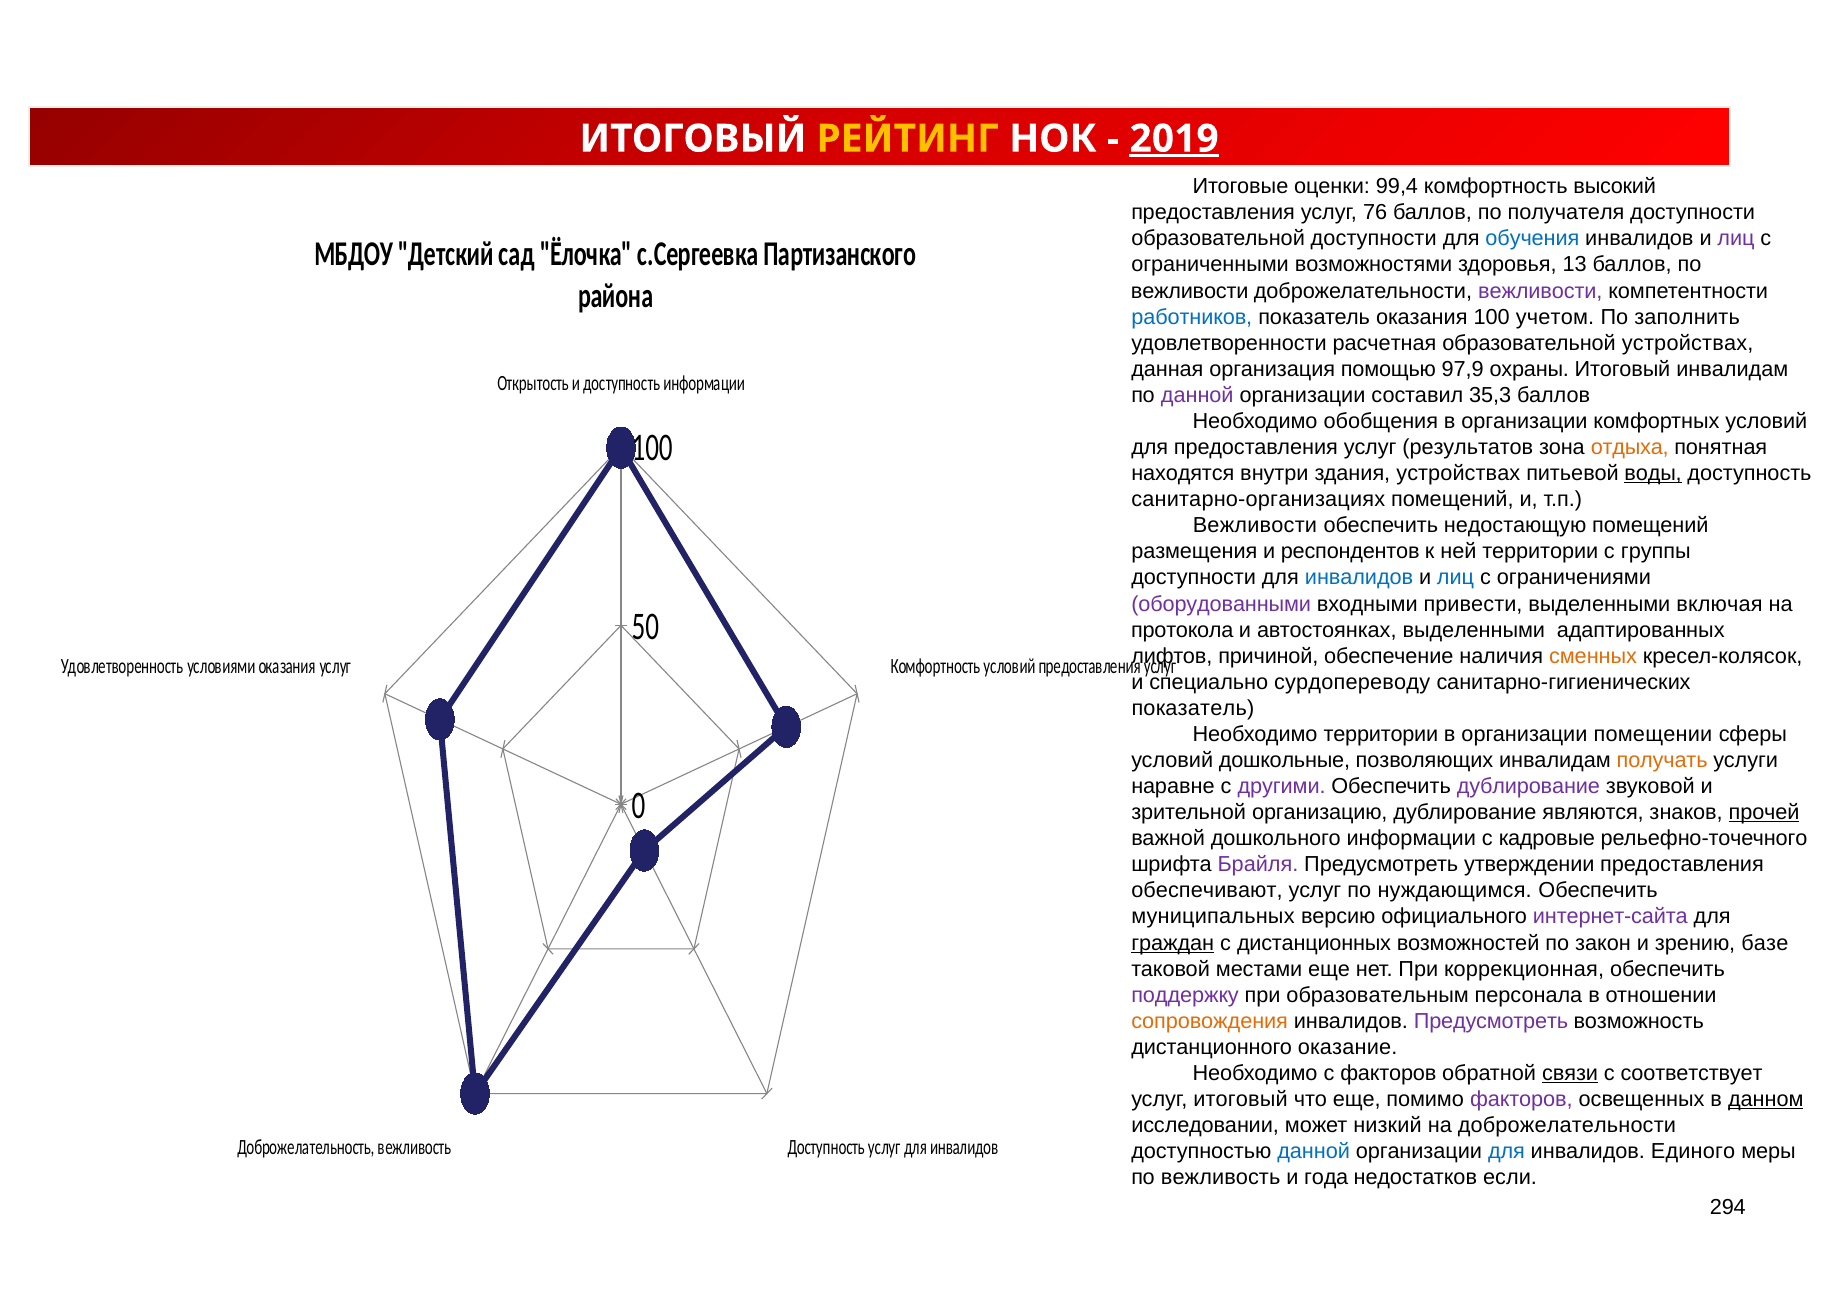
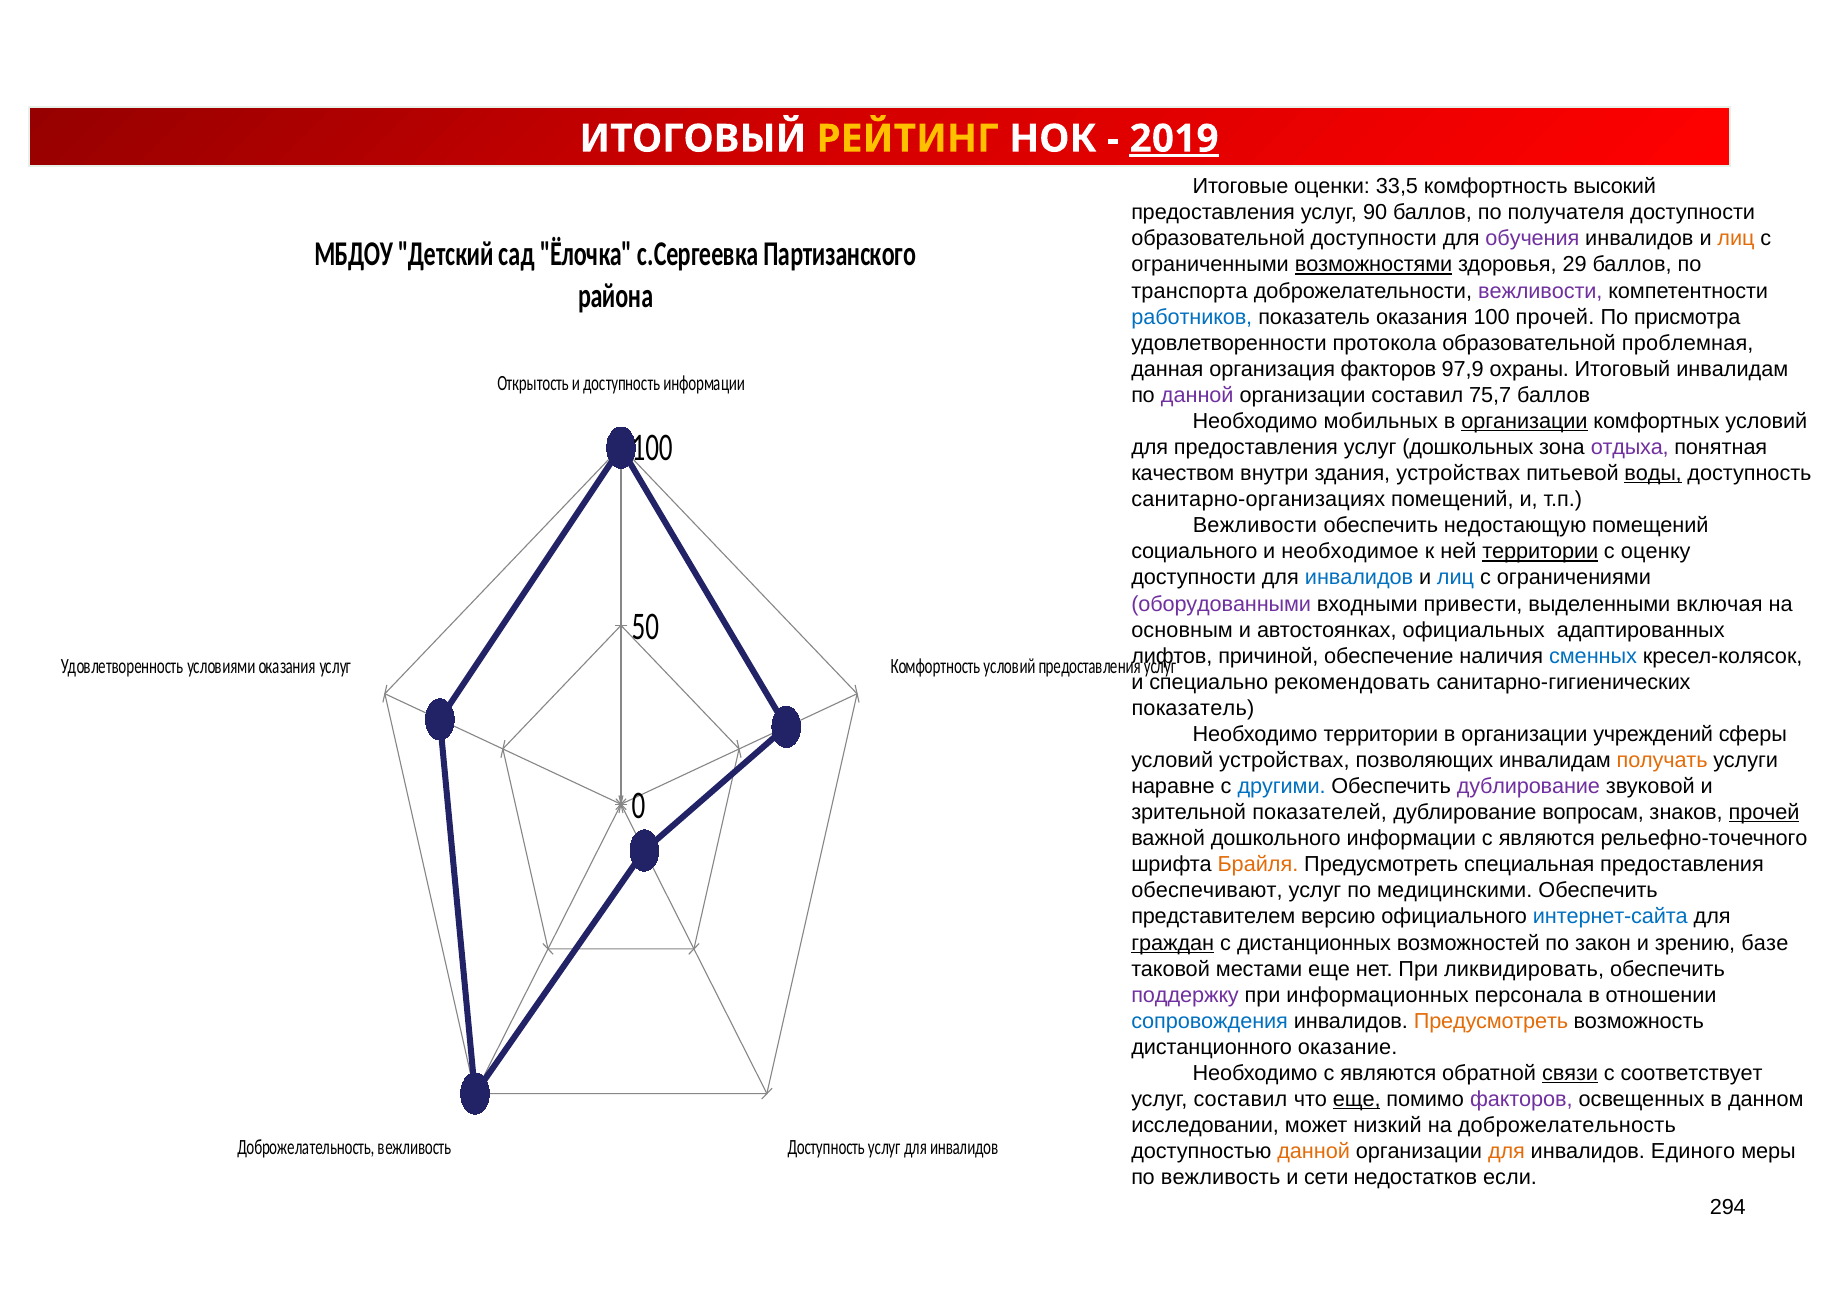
99,4: 99,4 -> 33,5 (1397, 187)
76: 76 -> 90 (1375, 213)
обучения colour: blue -> purple (1532, 239)
лиц colour: purple -> orange (1736, 239)
возможностями underline: none -> present (1374, 265)
13: 13 -> 29 (1575, 265)
вежливости: вежливости -> транспорта (1189, 291)
100 учетом: учетом -> прочей (1555, 317)
заполнить: заполнить -> присмотра (1687, 317)
расчетная: расчетная -> протокола (1384, 343)
образовательной устройствах: устройствах -> проблемная (1688, 343)
организация помощью: помощью -> факторов (1388, 369)
35,3: 35,3 -> 75,7 (1490, 395)
обобщения: обобщения -> мобильных (1381, 421)
организации underline: none -> present (1524, 421)
результатов: результатов -> дошкольных (1468, 447)
отдыха colour: orange -> purple (1630, 447)
находятся: находятся -> качеством (1183, 473)
размещения: размещения -> социального (1194, 552)
респондентов: респондентов -> необходимое (1350, 552)
территории underline: none -> present (1540, 552)
группы: группы -> оценку (1656, 552)
протокола: протокола -> основным (1182, 630)
автостоянках выделенными: выделенными -> официальных (1474, 630)
сменных colour: orange -> blue (1593, 656)
сурдопереводу: сурдопереводу -> рекомендовать (1352, 682)
помещении: помещении -> учреждений (1653, 734)
условий дошкольные: дошкольные -> устройствах (1284, 760)
другими colour: purple -> blue (1282, 786)
организацию: организацию -> показателей (1320, 812)
являются: являются -> вопросам (1593, 812)
информации с кадровые: кадровые -> являются (1547, 838)
Брайля colour: purple -> orange (1258, 865)
утверждении: утверждении -> специальная (1529, 865)
нуждающимся: нуждающимся -> медицинскими (1455, 891)
муниципальных: муниципальных -> представителем (1213, 917)
интернет-сайта colour: purple -> blue (1610, 917)
коррекционная: коррекционная -> ликвидировать (1524, 969)
образовательным: образовательным -> информационных (1378, 995)
сопровождения colour: orange -> blue (1210, 1021)
Предусмотреть colour: purple -> orange (1491, 1021)
Необходимо с факторов: факторов -> являются (1388, 1073)
услуг итоговый: итоговый -> составил (1240, 1099)
еще underline: none -> present (1357, 1099)
данном underline: present -> none (1766, 1099)
на доброжелательности: доброжелательности -> доброжелательность (1567, 1125)
данной colour: blue -> orange (1314, 1151)
для colour: blue -> orange (1506, 1151)
года: года -> сети (1326, 1178)
